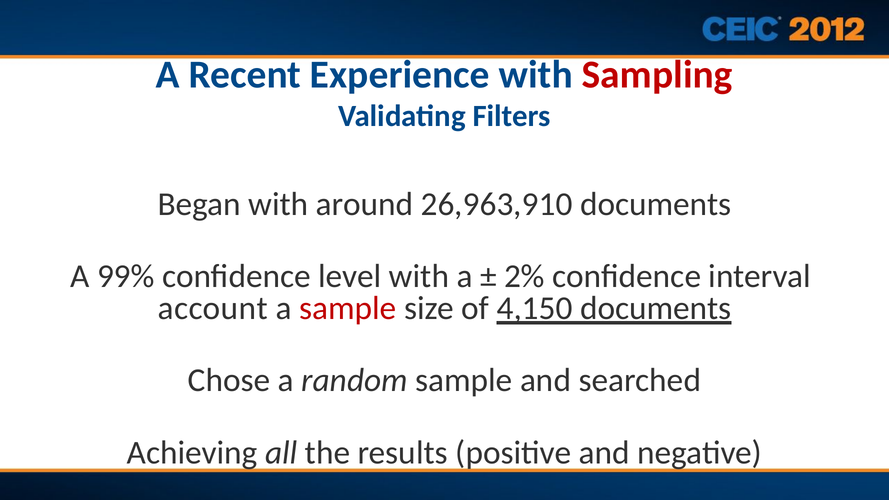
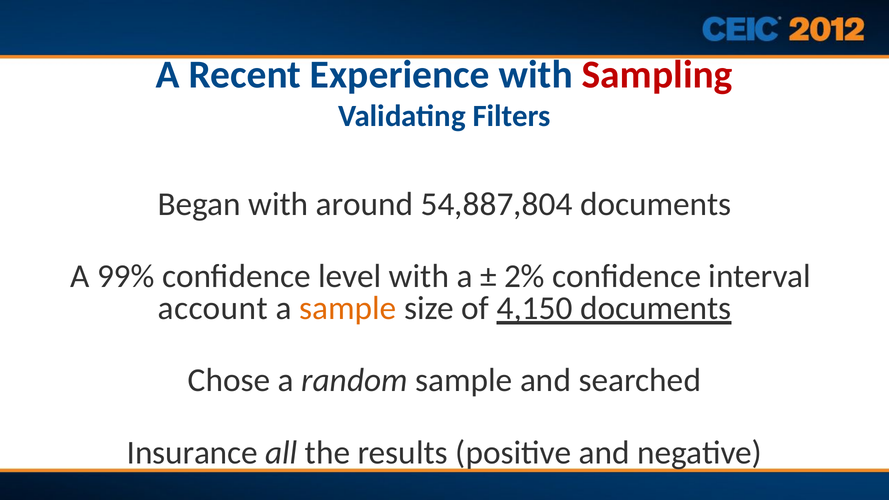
26,963,910: 26,963,910 -> 54,887,804 (497, 204)
sample colour: red -> orange (348, 308)
Achieving: Achieving -> Insurance (192, 453)
